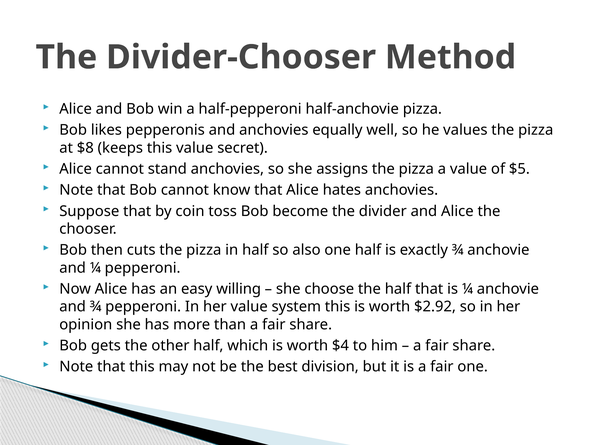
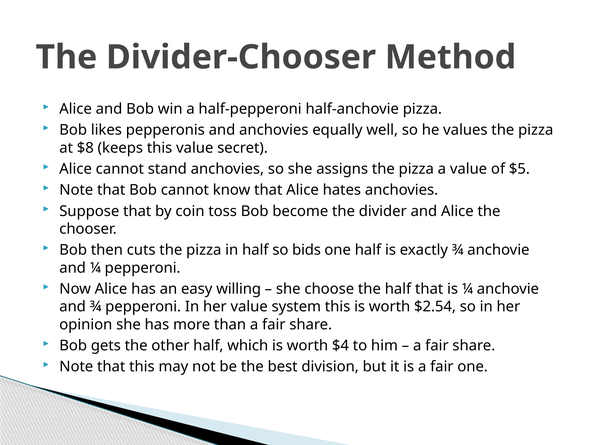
also: also -> bids (307, 250)
$2.92: $2.92 -> $2.54 (435, 307)
